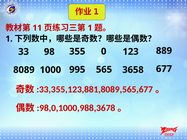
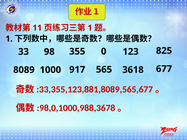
889: 889 -> 825 (164, 51)
3658: 3658 -> 3618 (133, 70)
995: 995 -> 917 (77, 70)
